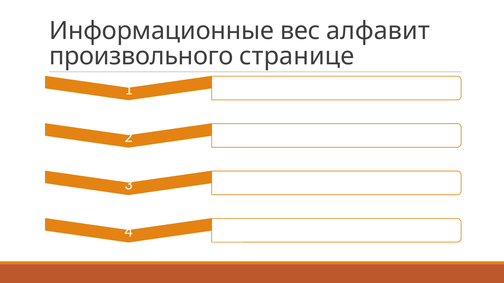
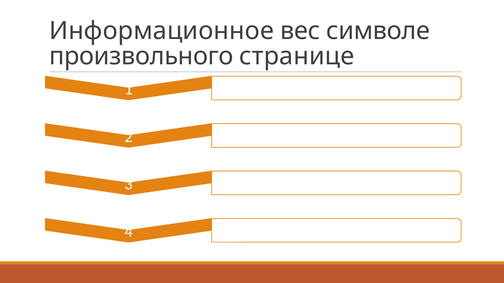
Информационные: Информационные -> Информационное (162, 31)
алфавит: алфавит -> символе (378, 31)
